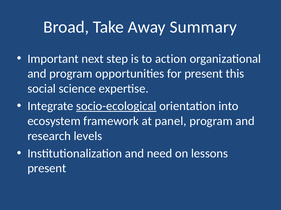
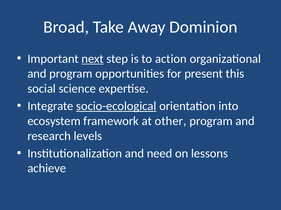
Summary: Summary -> Dominion (203, 27)
next underline: none -> present (93, 59)
panel: panel -> other (171, 121)
present: present -> achieve (47, 169)
